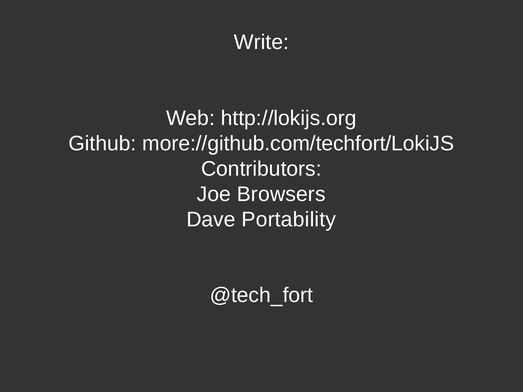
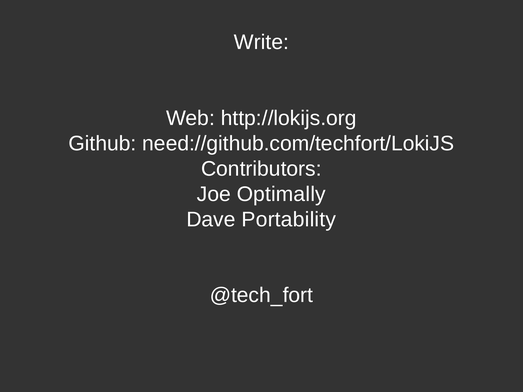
more://github.com/techfort/LokiJS: more://github.com/techfort/LokiJS -> need://github.com/techfort/LokiJS (298, 144)
Browsers: Browsers -> Optimally (281, 194)
